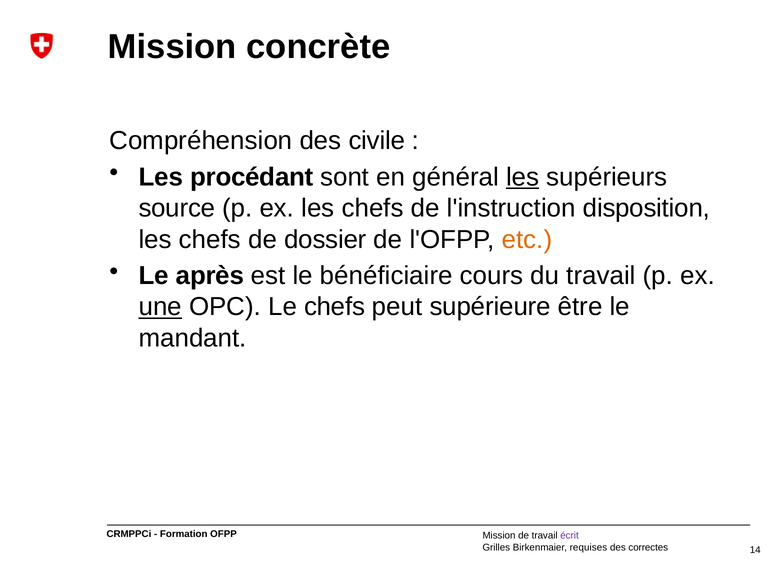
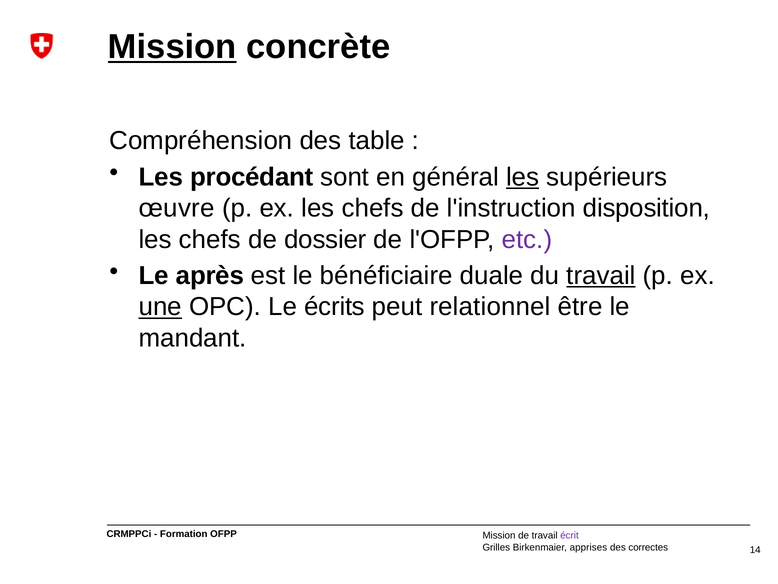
Mission underline: none -> present (172, 47)
civile: civile -> table (377, 141)
source: source -> œuvre (177, 208)
etc colour: orange -> purple (527, 239)
cours: cours -> duale (492, 276)
travail underline: none -> present (601, 276)
Le chefs: chefs -> écrits (335, 307)
supérieure: supérieure -> relationnel (490, 307)
requises: requises -> apprises (588, 547)
